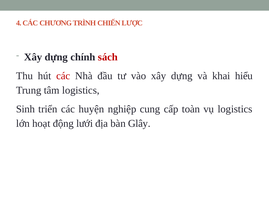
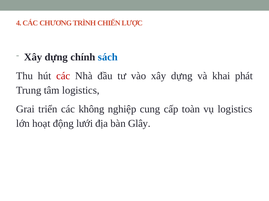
sách colour: red -> blue (108, 57)
hiểu: hiểu -> phát (244, 76)
Sinh: Sinh -> Grai (25, 109)
huyện: huyện -> không (91, 109)
